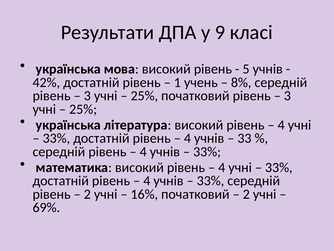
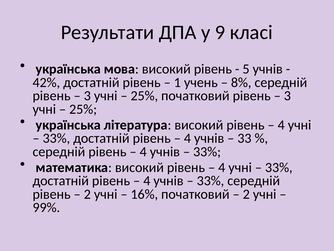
69%: 69% -> 99% (46, 207)
